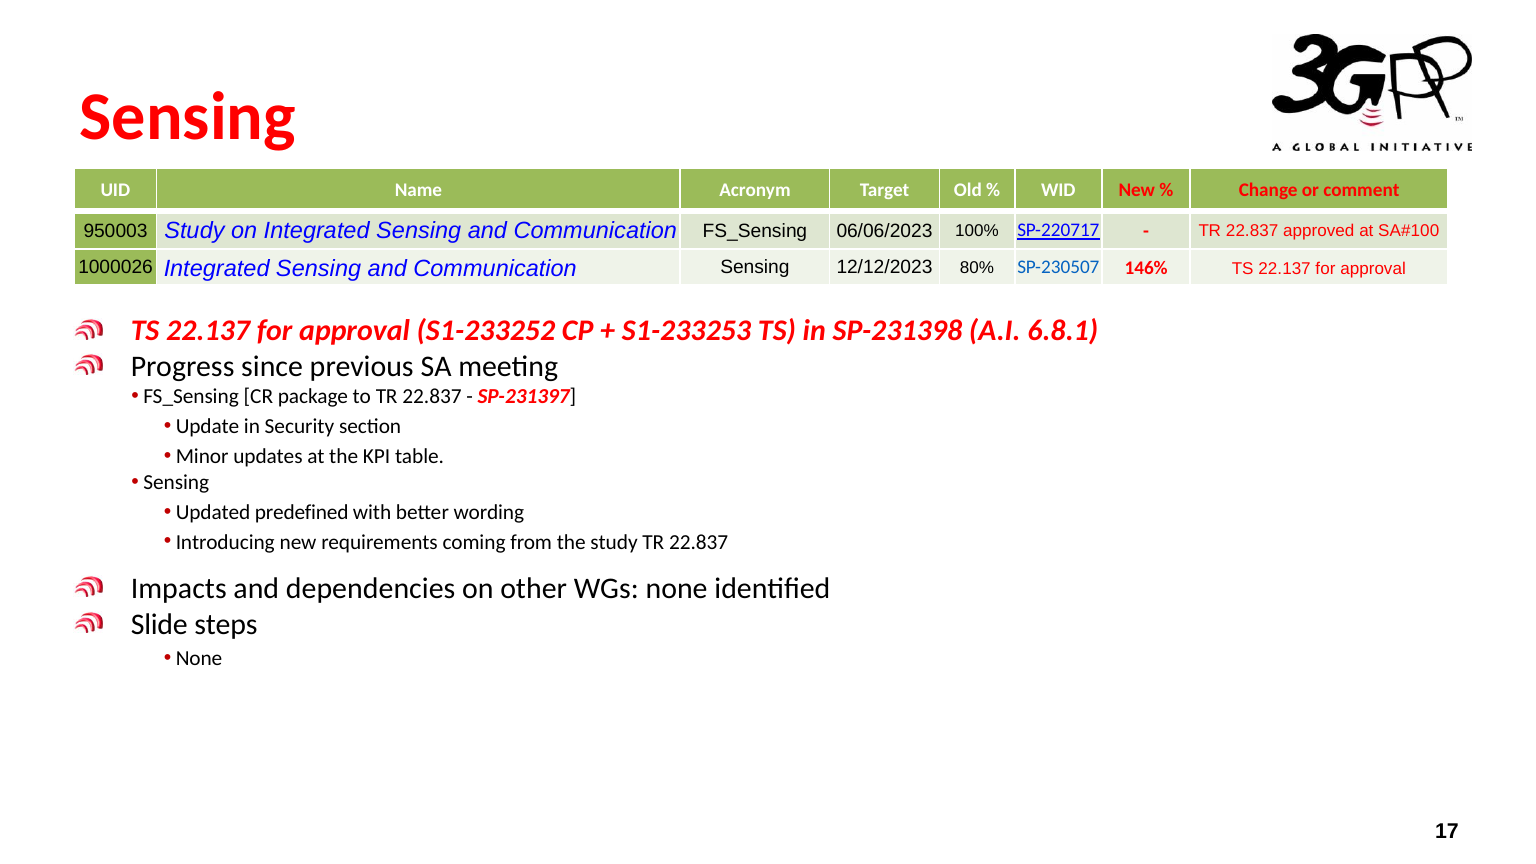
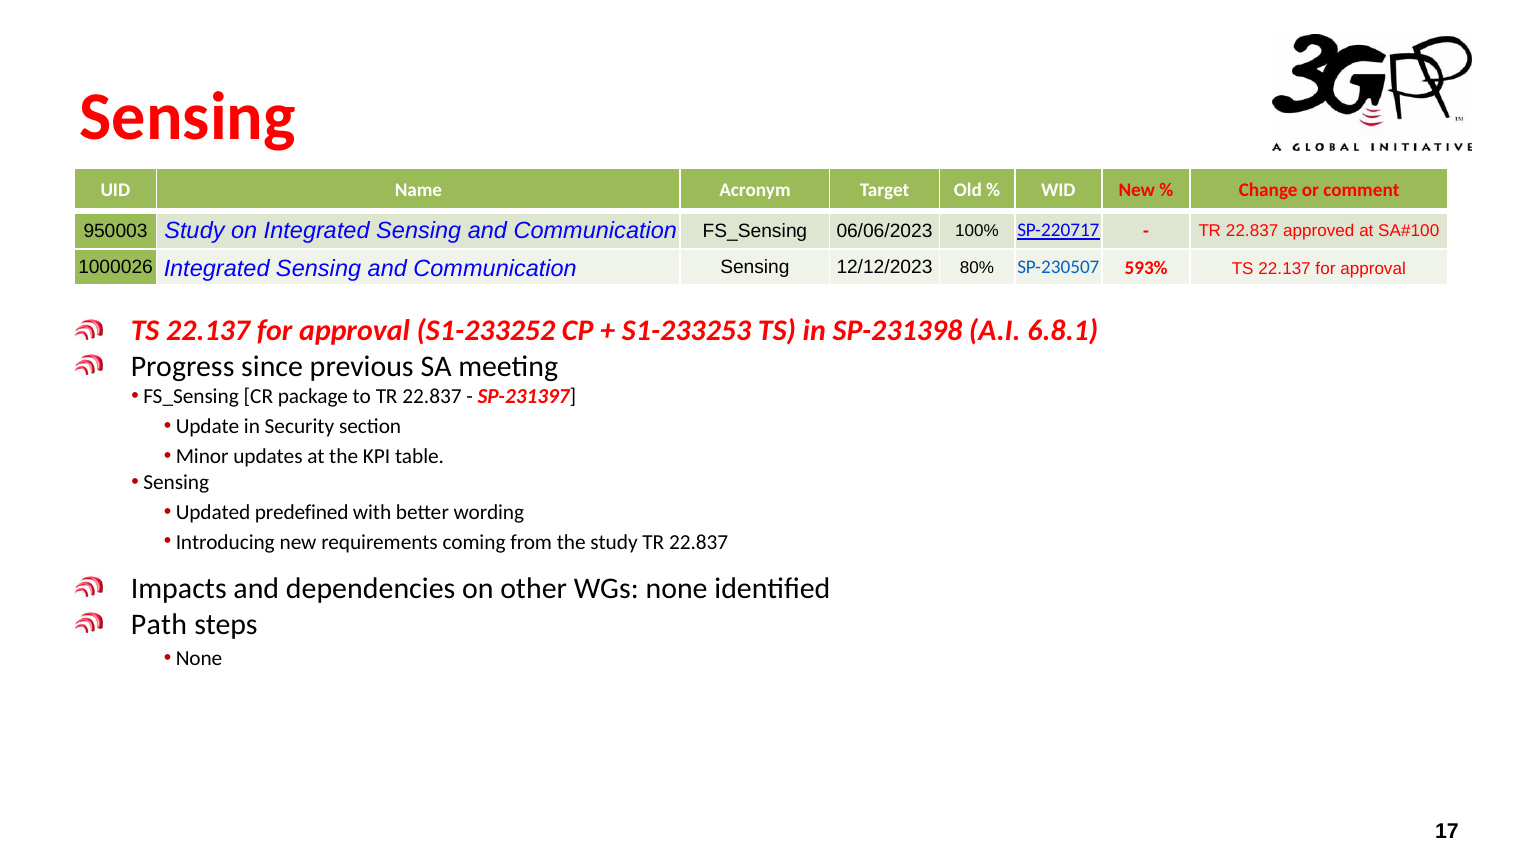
146%: 146% -> 593% (1146, 268)
Slide: Slide -> Path (159, 624)
